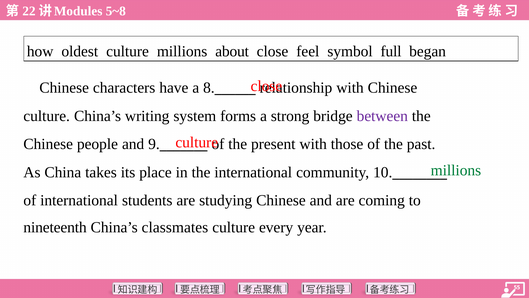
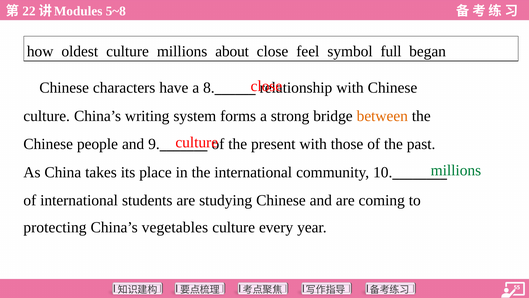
between colour: purple -> orange (382, 116)
nineteenth: nineteenth -> protecting (55, 227)
classmates: classmates -> vegetables (175, 227)
